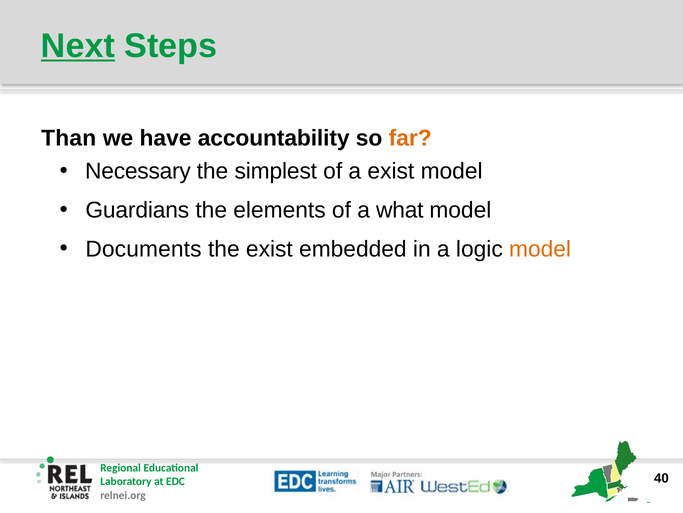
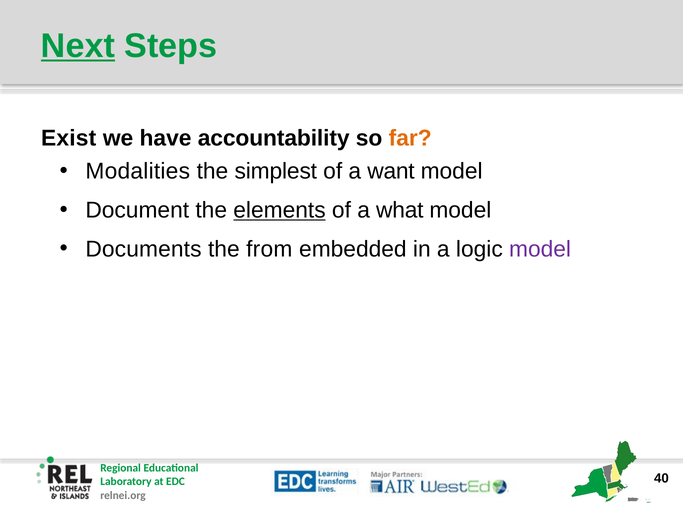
Than: Than -> Exist (69, 138)
Necessary: Necessary -> Modalities (138, 171)
a exist: exist -> want (391, 171)
Guardians: Guardians -> Document (137, 210)
elements underline: none -> present (279, 210)
the exist: exist -> from (269, 249)
model colour: orange -> purple (540, 249)
